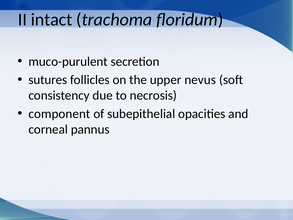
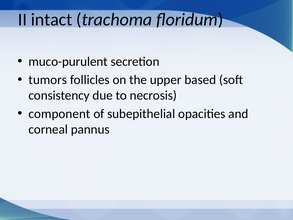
sutures: sutures -> tumors (48, 80)
nevus: nevus -> based (200, 80)
